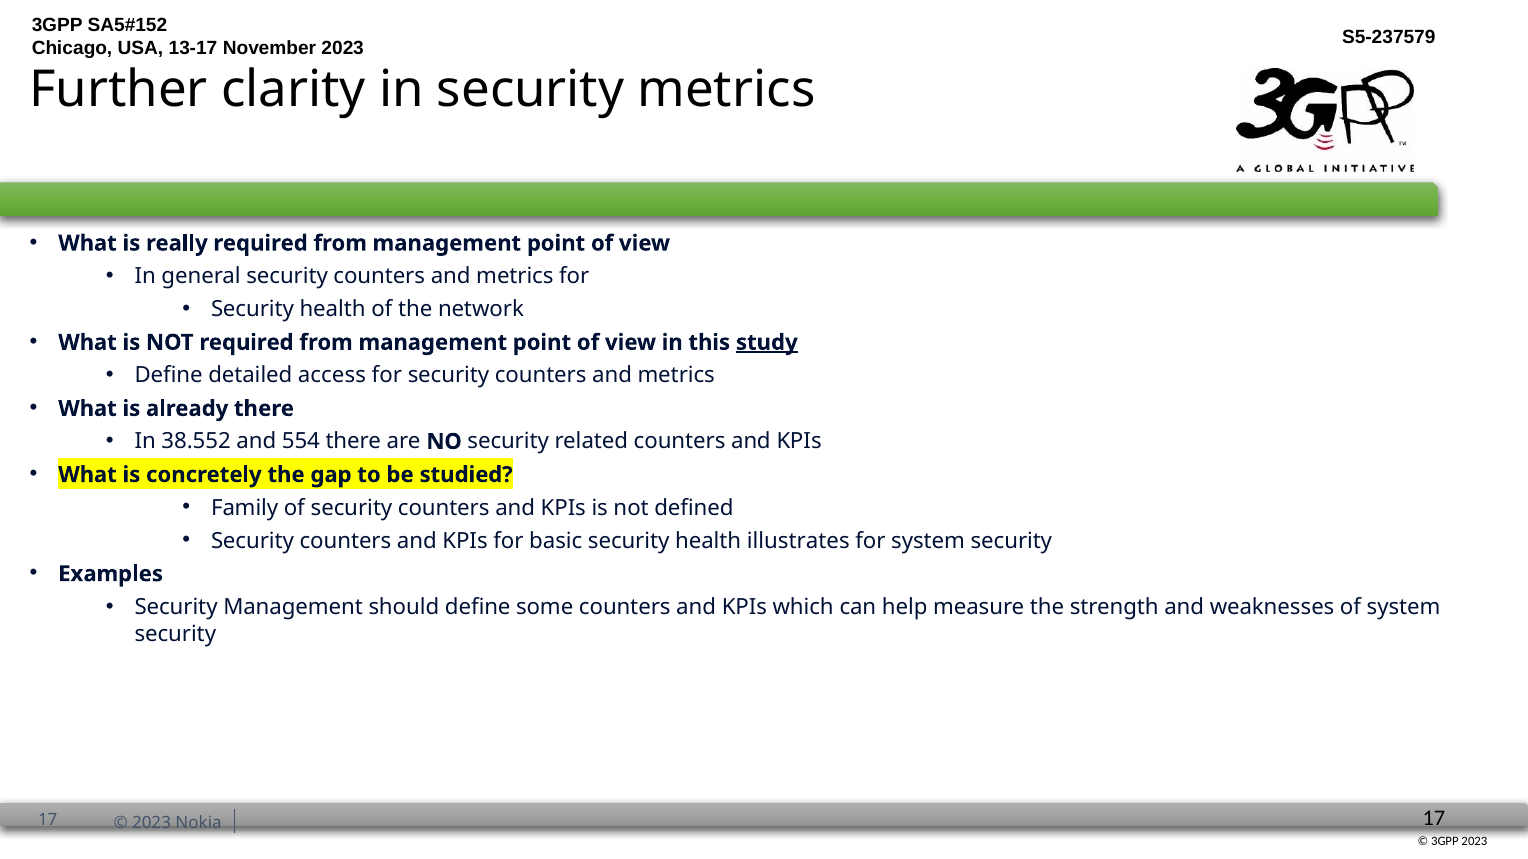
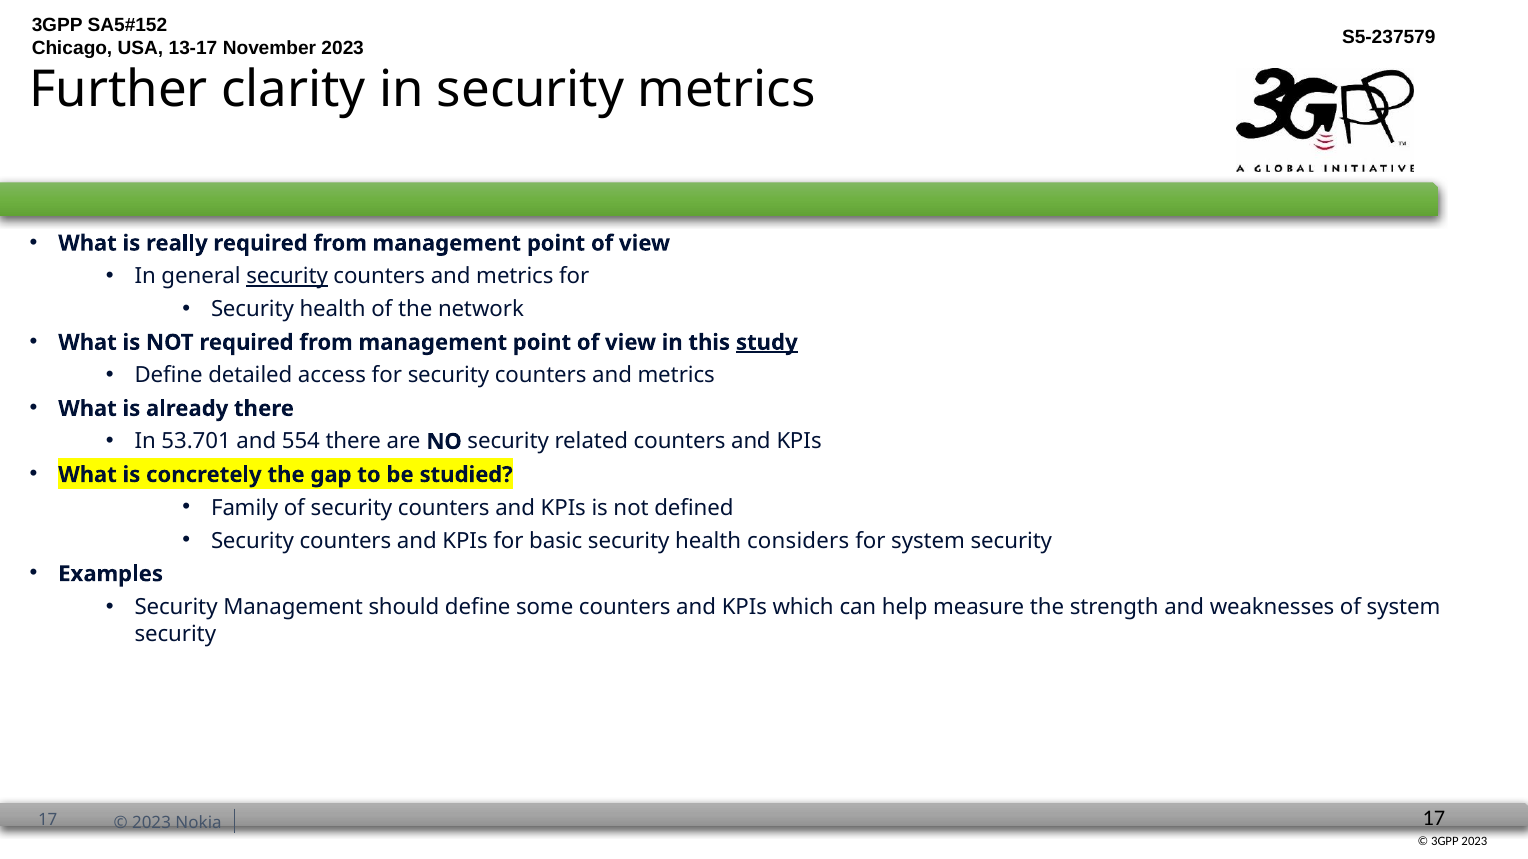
security underline: none -> present (287, 276)
38.552: 38.552 -> 53.701 (196, 442)
illustrates: illustrates -> considers (798, 541)
